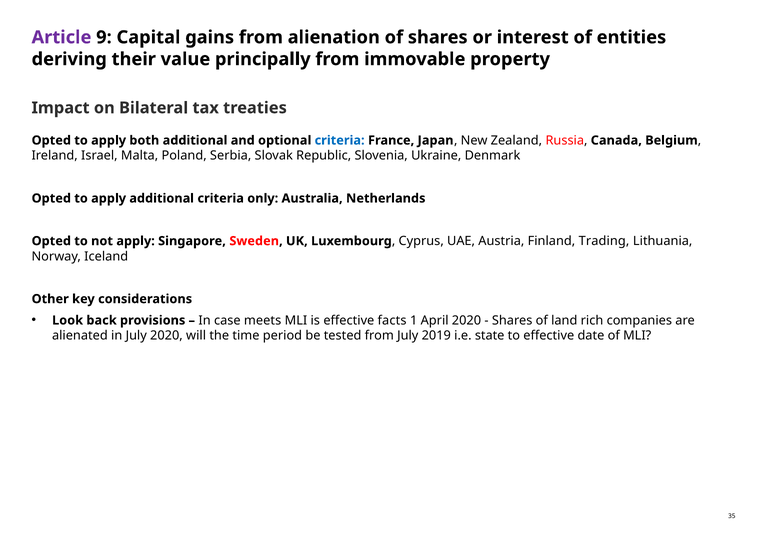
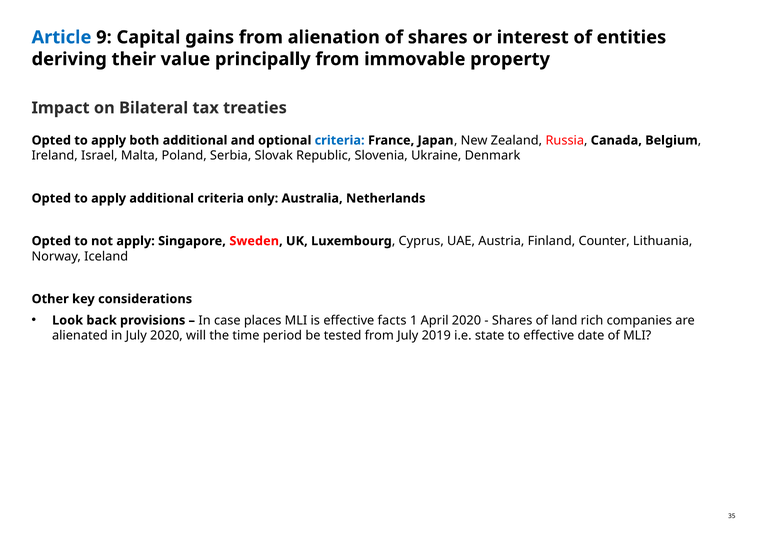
Article colour: purple -> blue (61, 37)
Trading: Trading -> Counter (604, 241)
meets: meets -> places (263, 321)
